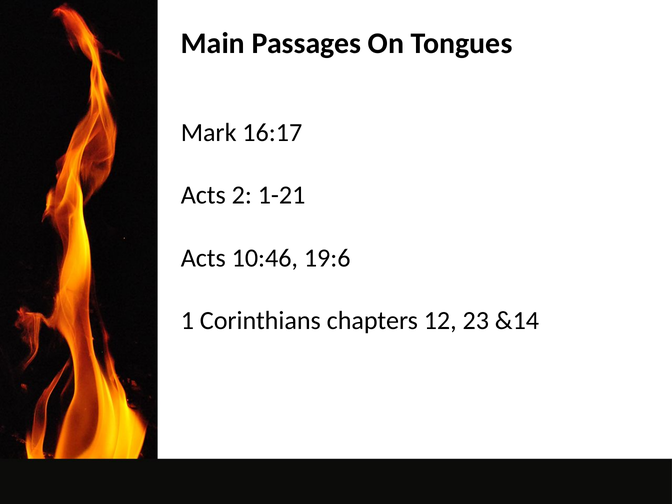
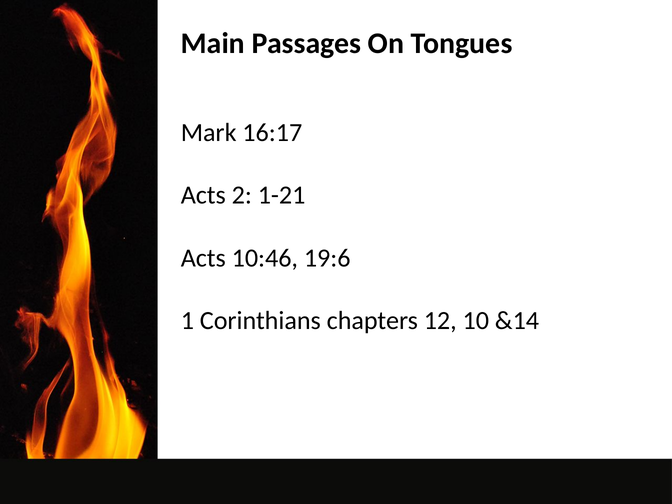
23: 23 -> 10 (476, 321)
